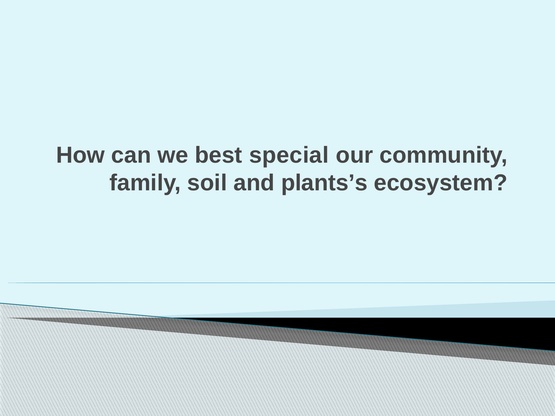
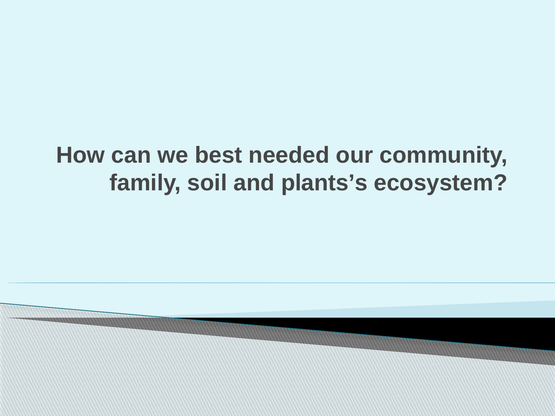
special: special -> needed (289, 155)
